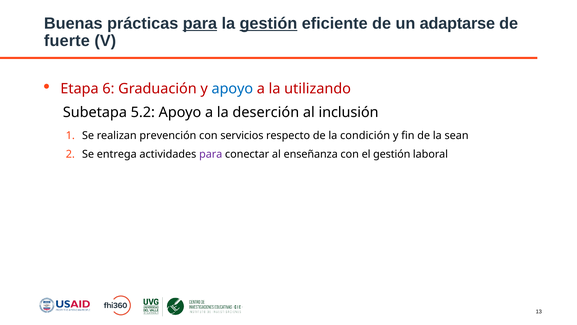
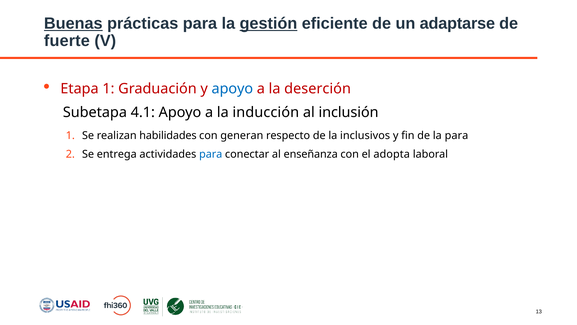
Buenas underline: none -> present (73, 23)
para underline: present -> none (200, 23)
Etapa 6: 6 -> 1 (108, 88)
utilizando: utilizando -> deserción (318, 88)
5.2: 5.2 -> 4.1 (143, 112)
deserción: deserción -> inducción (266, 112)
prevención: prevención -> habilidades (168, 136)
servicios: servicios -> generan (242, 136)
condición: condición -> inclusivos (365, 136)
la sean: sean -> para (456, 136)
para colour: purple -> blue (211, 154)
el gestión: gestión -> adopta (392, 154)
